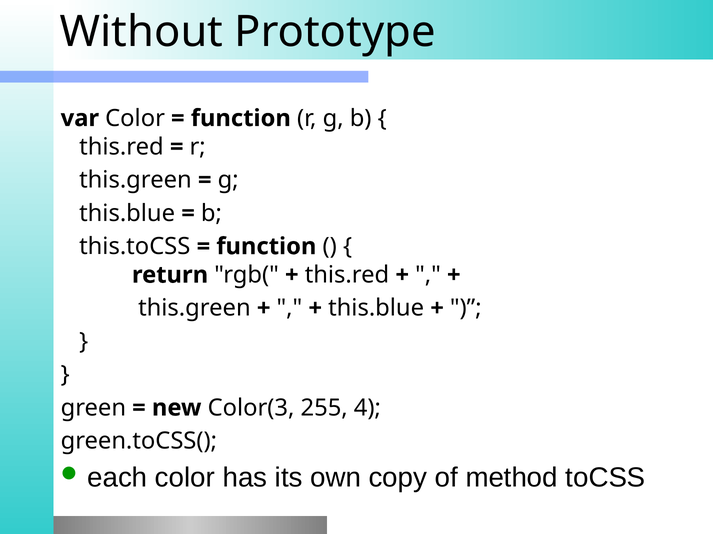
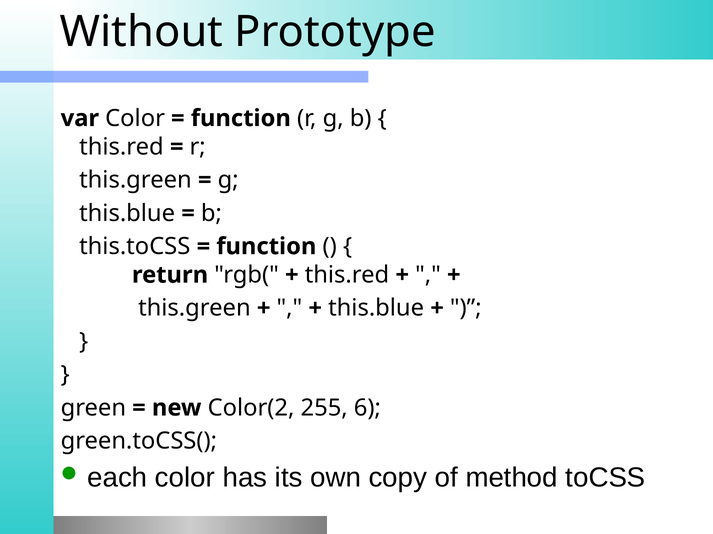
Color(3: Color(3 -> Color(2 (251, 408)
4: 4 -> 6 (367, 408)
